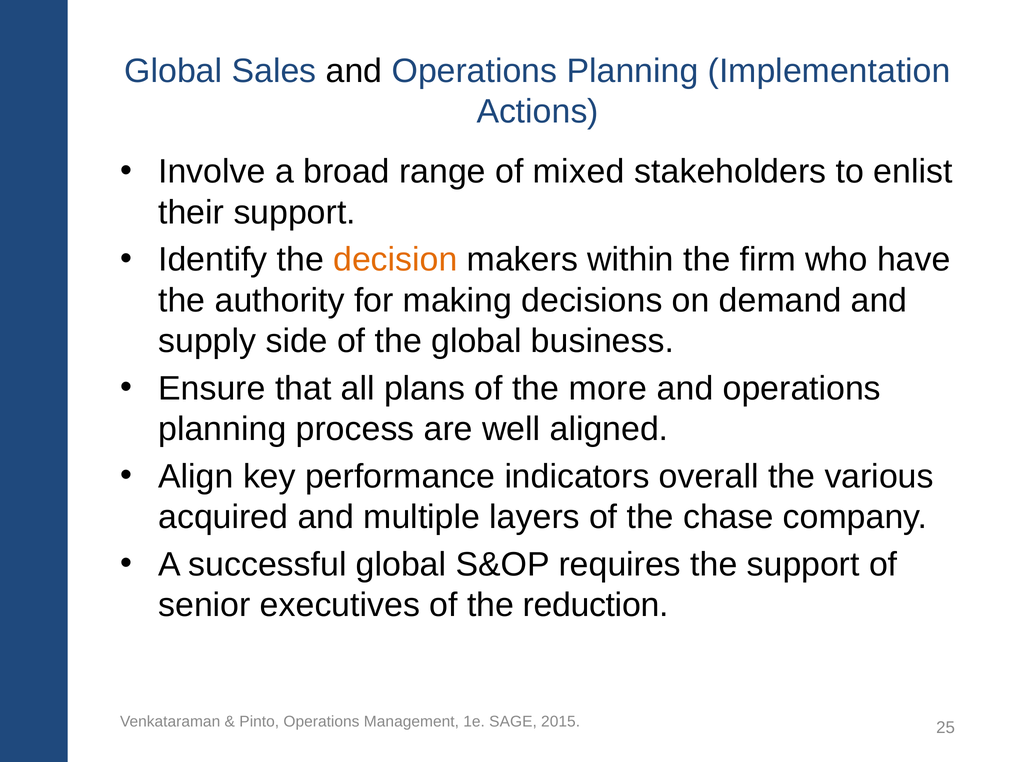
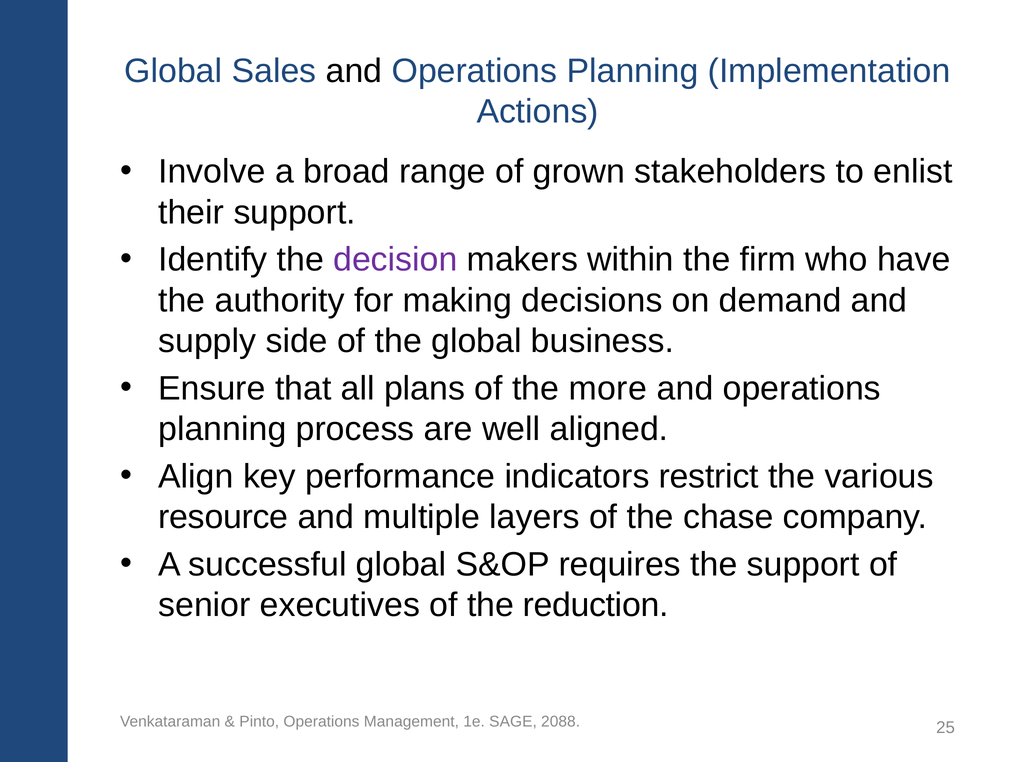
mixed: mixed -> grown (579, 172)
decision colour: orange -> purple (395, 260)
overall: overall -> restrict (709, 476)
acquired: acquired -> resource (223, 517)
2015: 2015 -> 2088 (561, 722)
